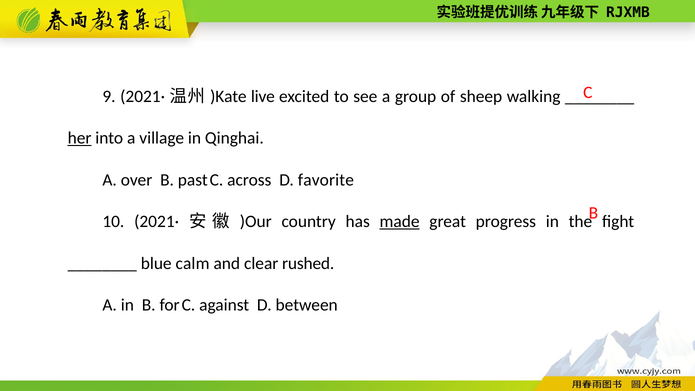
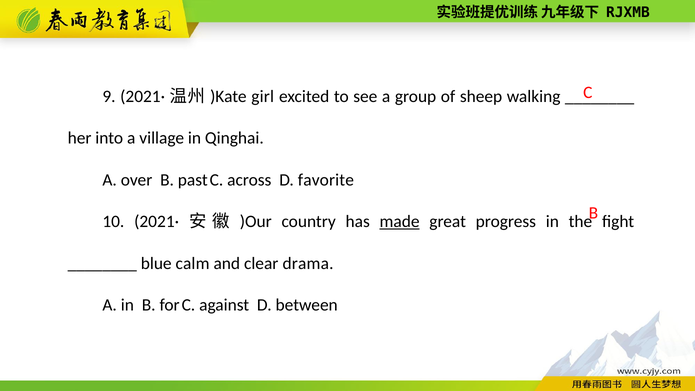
live: live -> girl (263, 96)
her underline: present -> none (80, 138)
rushed: rushed -> drama (308, 263)
